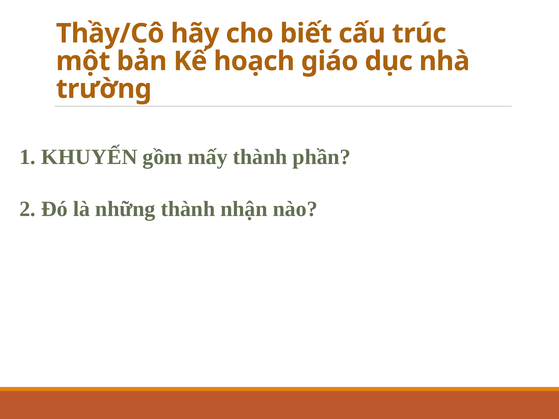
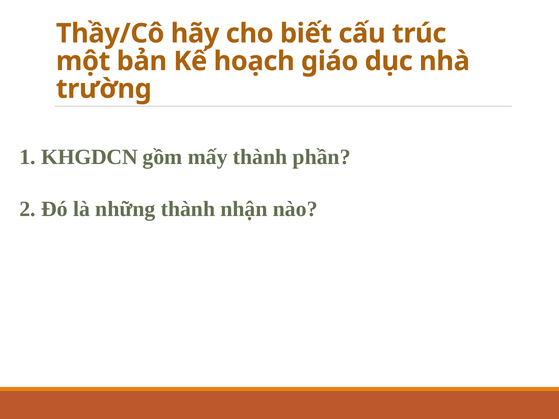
KHUYẾN: KHUYẾN -> KHGDCN (89, 157)
